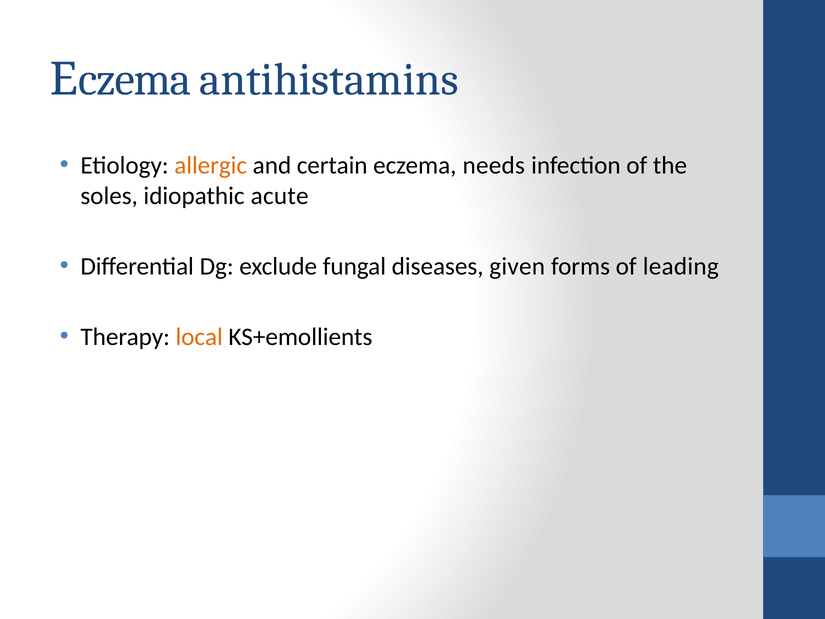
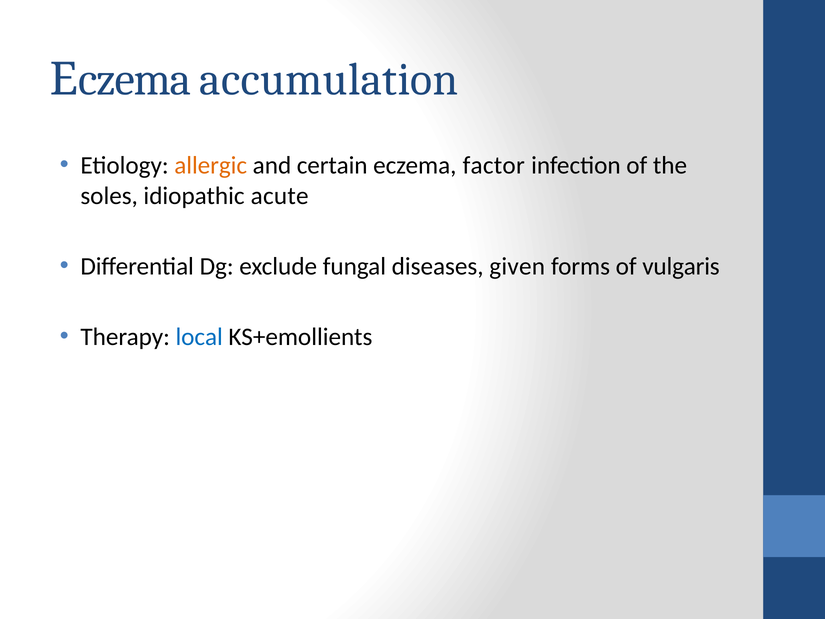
antihistamins: antihistamins -> accumulation (329, 80)
needs: needs -> factor (494, 165)
leading: leading -> vulgaris (681, 266)
local colour: orange -> blue (199, 337)
